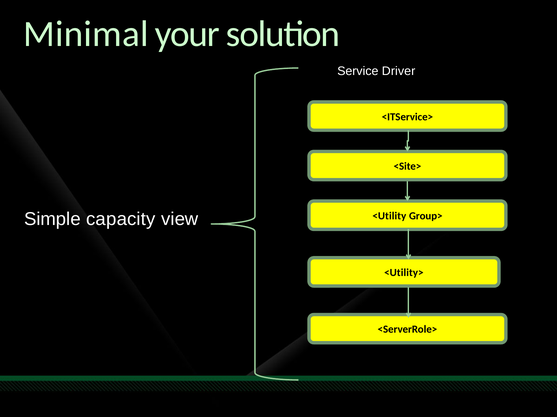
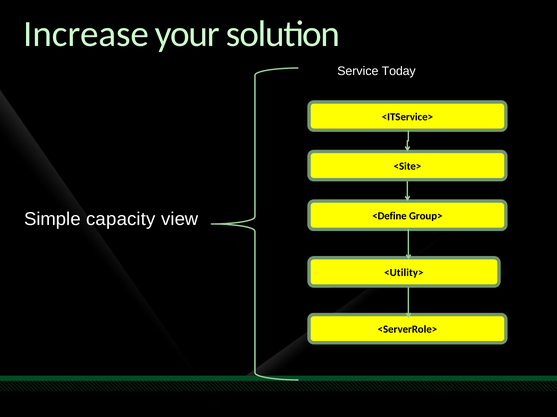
Minimal: Minimal -> Increase (86, 34)
Driver: Driver -> Today (399, 71)
<Utility: <Utility -> <Define (389, 216)
